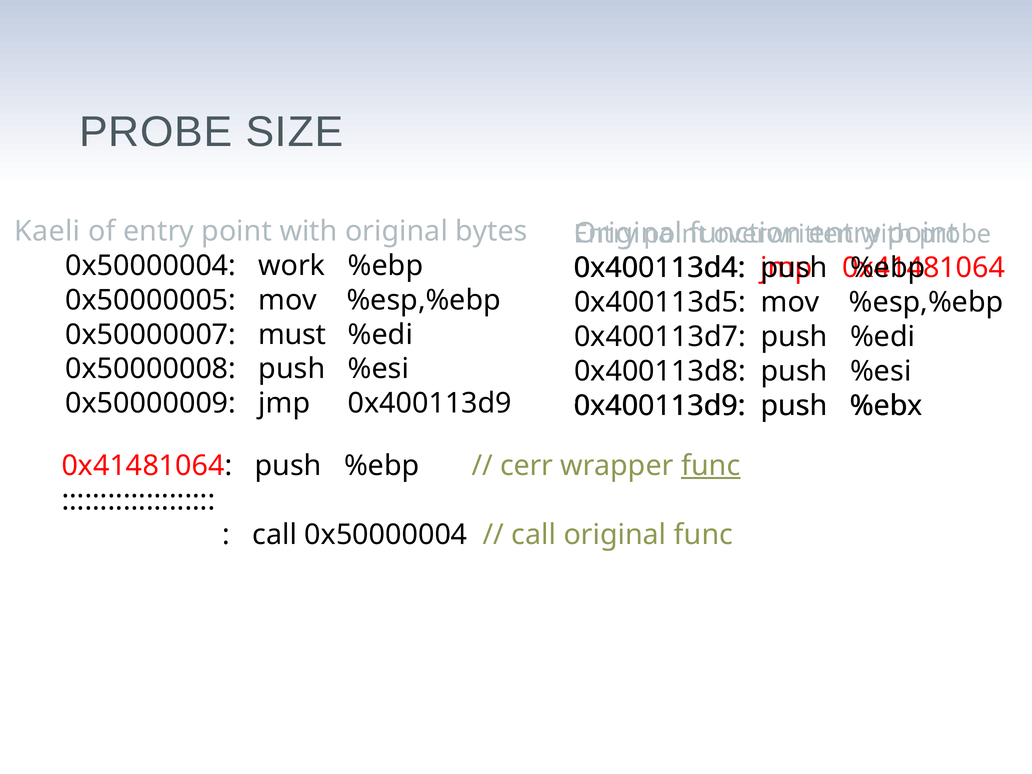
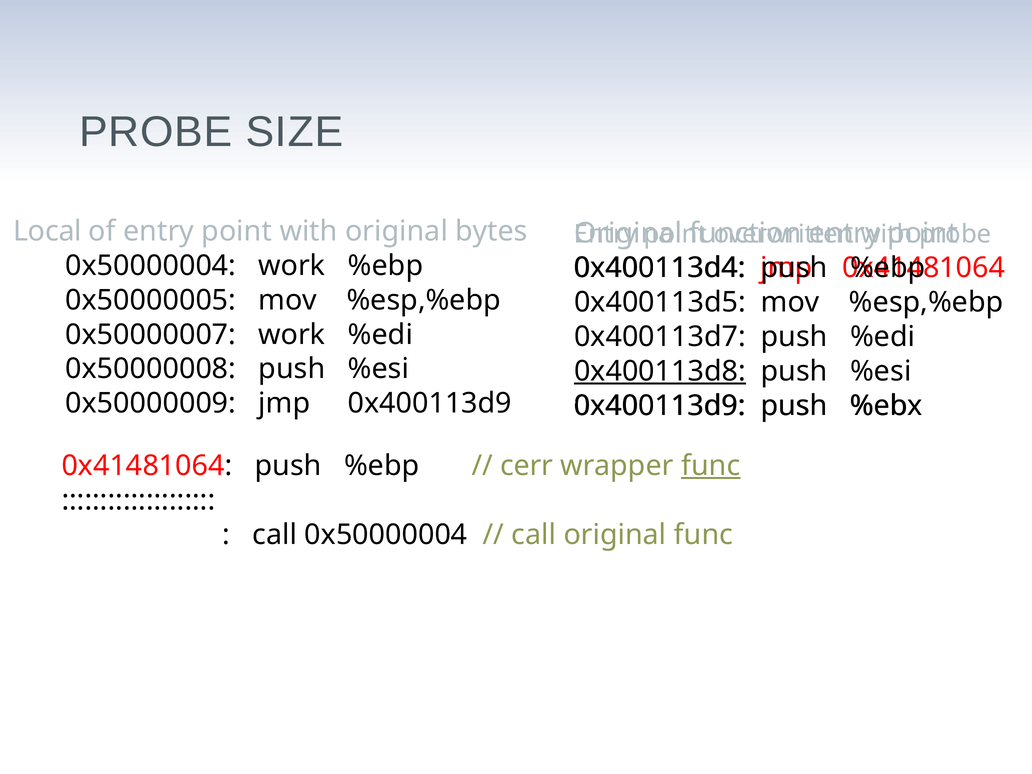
Kaeli: Kaeli -> Local (47, 231)
0x50000007 must: must -> work (292, 335)
0x400113d8 underline: none -> present (660, 371)
